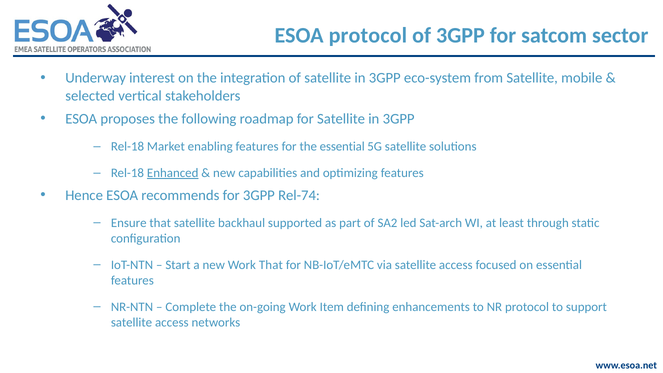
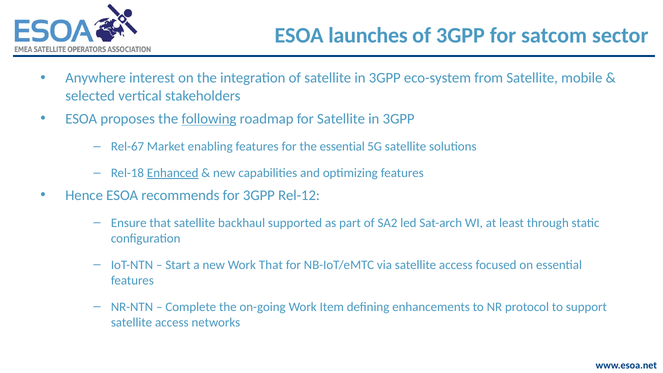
ESOA protocol: protocol -> launches (368, 35)
Underway: Underway -> Anywhere (96, 78)
following underline: none -> present (209, 119)
Rel-18: Rel-18 -> Rel-67 (127, 146)
Rel-74: Rel-74 -> Rel-12 (299, 195)
